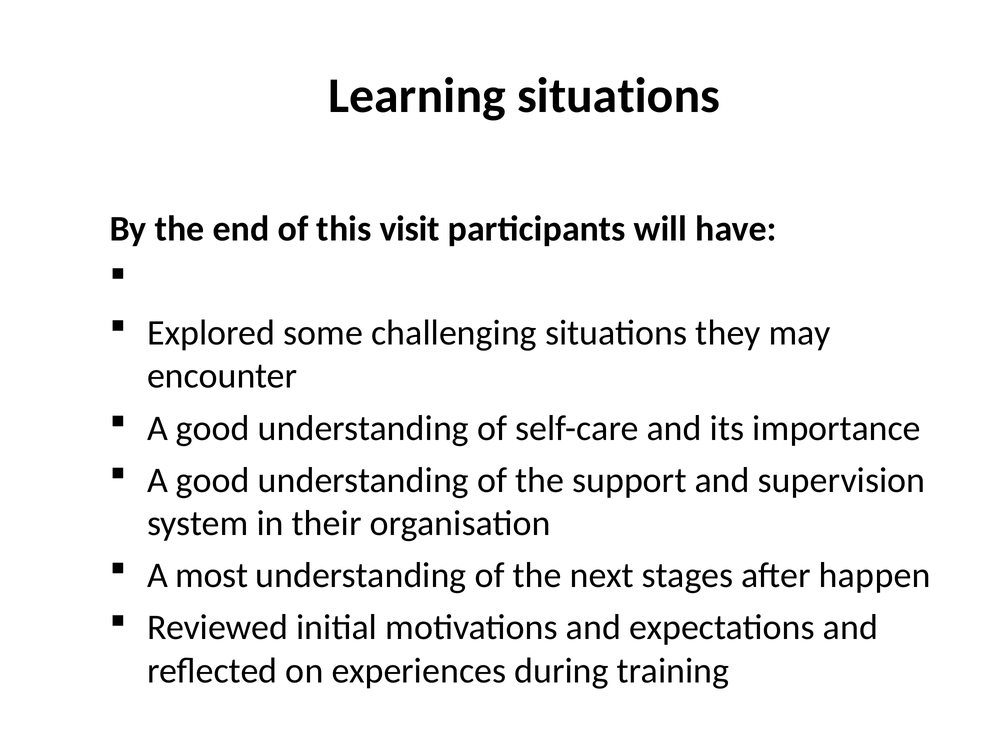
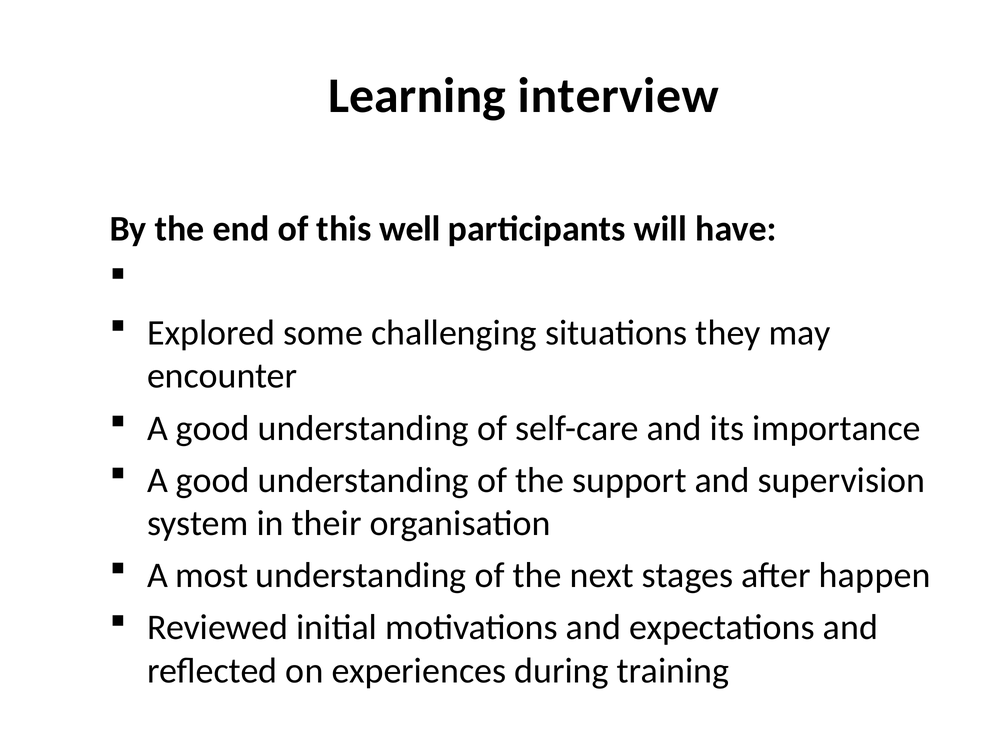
Learning situations: situations -> interview (618, 96)
visit: visit -> well (410, 229)
